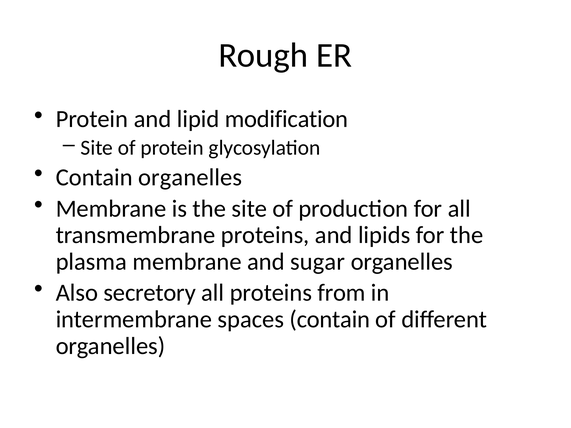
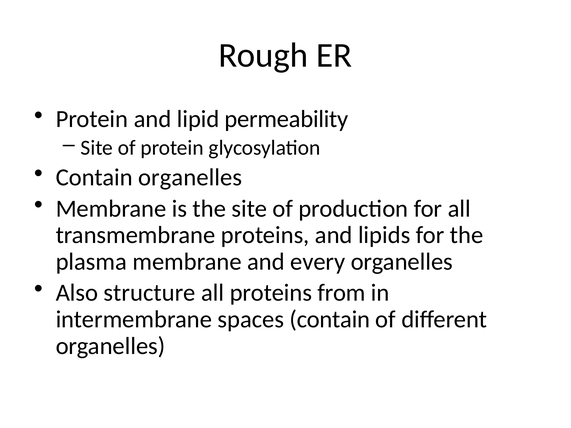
modification: modification -> permeability (286, 119)
sugar: sugar -> every (318, 262)
secretory: secretory -> structure (150, 293)
